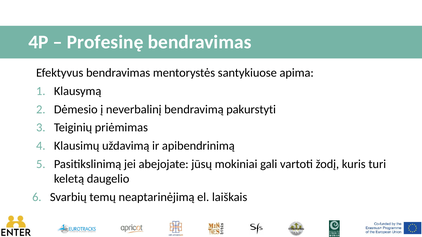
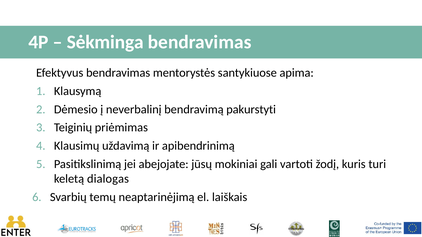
Profesinę: Profesinę -> Sėkminga (105, 42)
daugelio: daugelio -> dialogas (108, 179)
